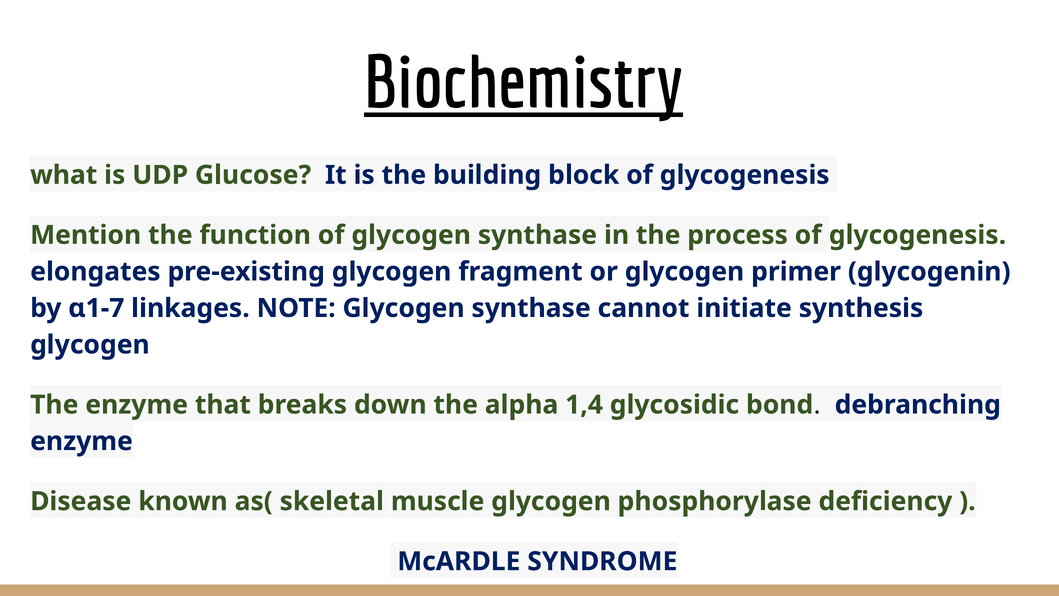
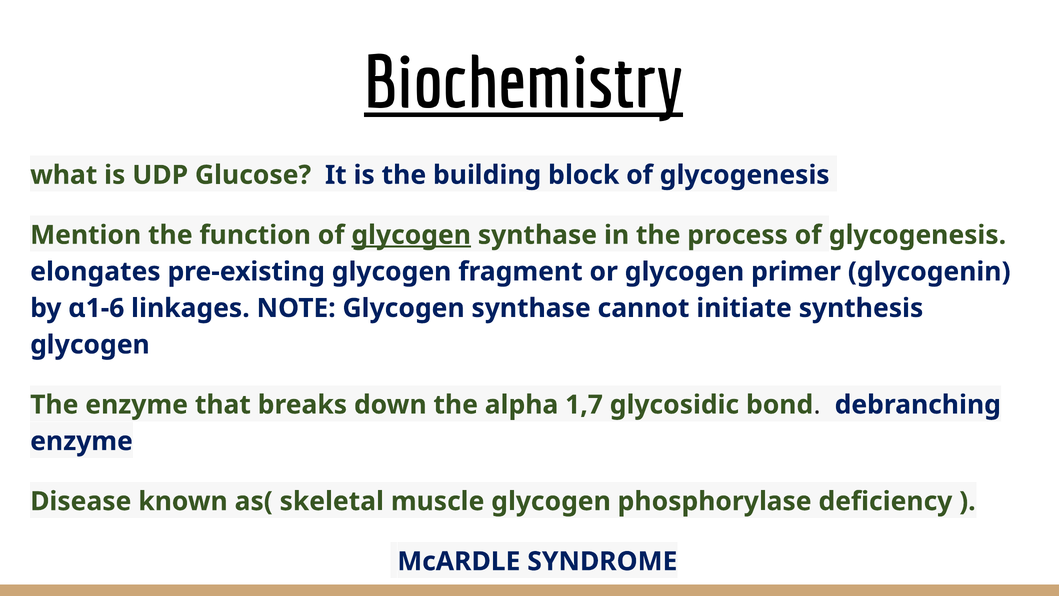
glycogen underline: none -> present (411, 235)
α1-7: α1-7 -> α1-6 (96, 308)
1,4: 1,4 -> 1,7 (584, 405)
